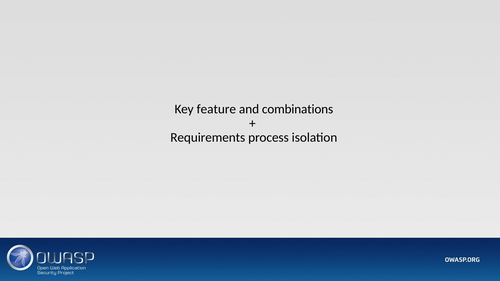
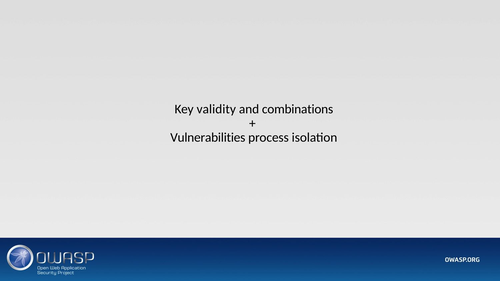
feature: feature -> validity (216, 109)
Requirements: Requirements -> Vulnerabilities (208, 138)
